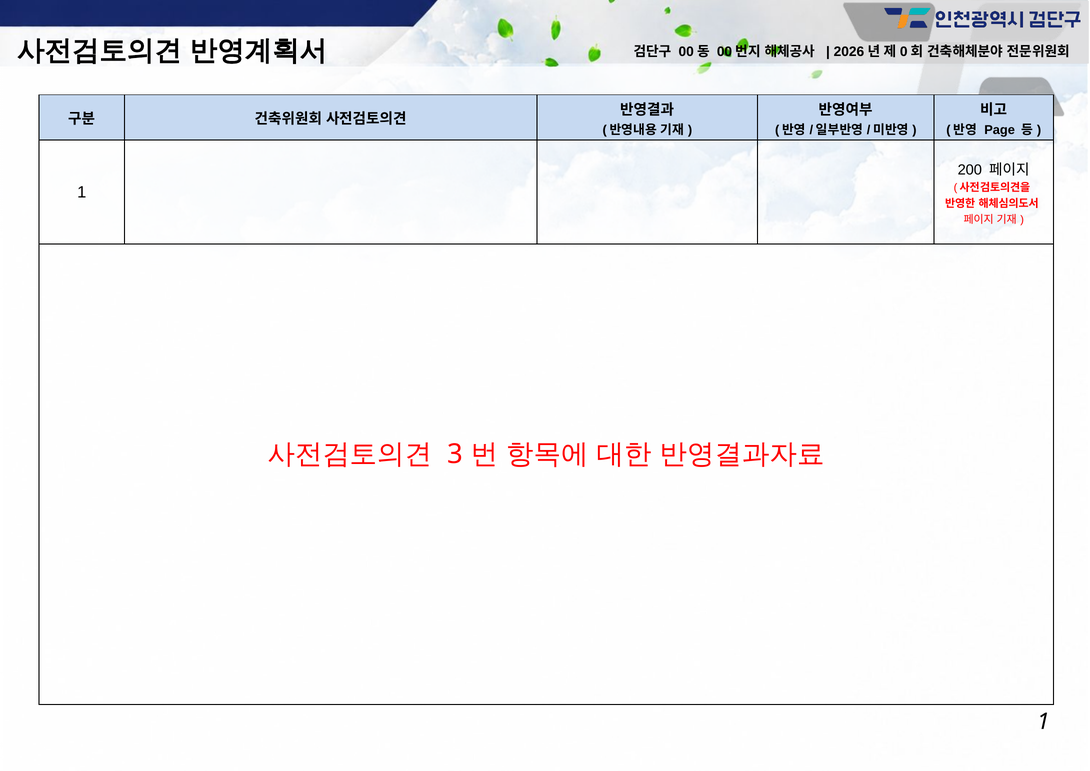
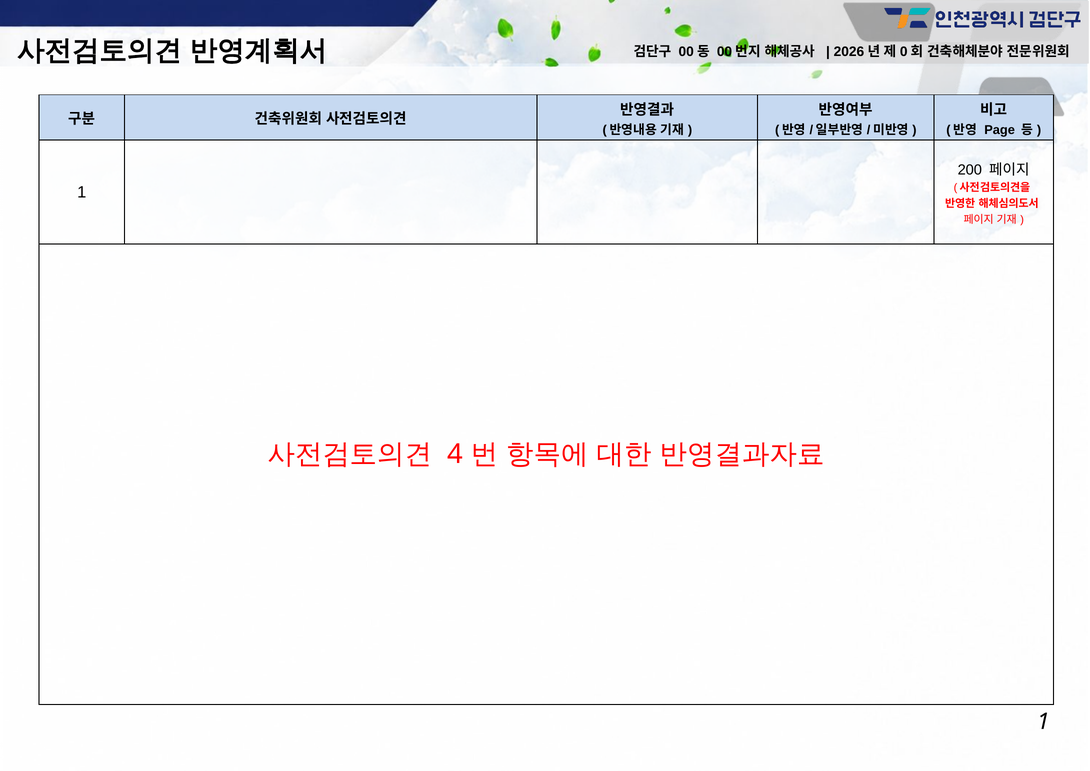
3: 3 -> 4 (455, 454)
